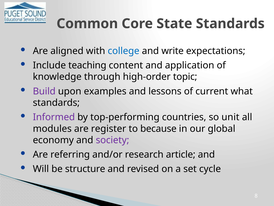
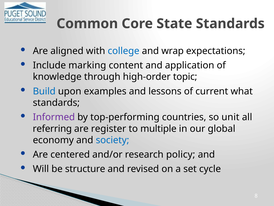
write: write -> wrap (173, 51)
teaching: teaching -> marking (87, 65)
Build colour: purple -> blue (44, 91)
modules: modules -> referring (52, 128)
because: because -> multiple (158, 128)
society colour: purple -> blue (112, 140)
referring: referring -> centered (70, 154)
article: article -> policy (181, 154)
